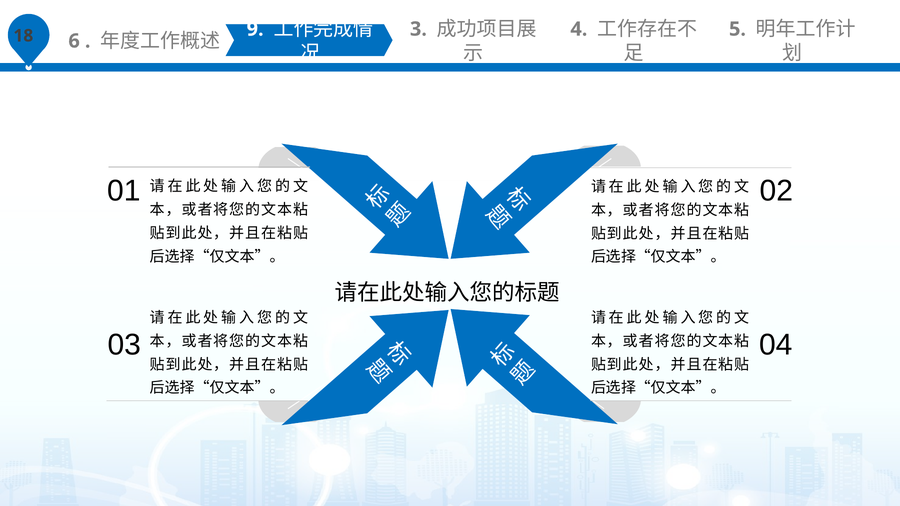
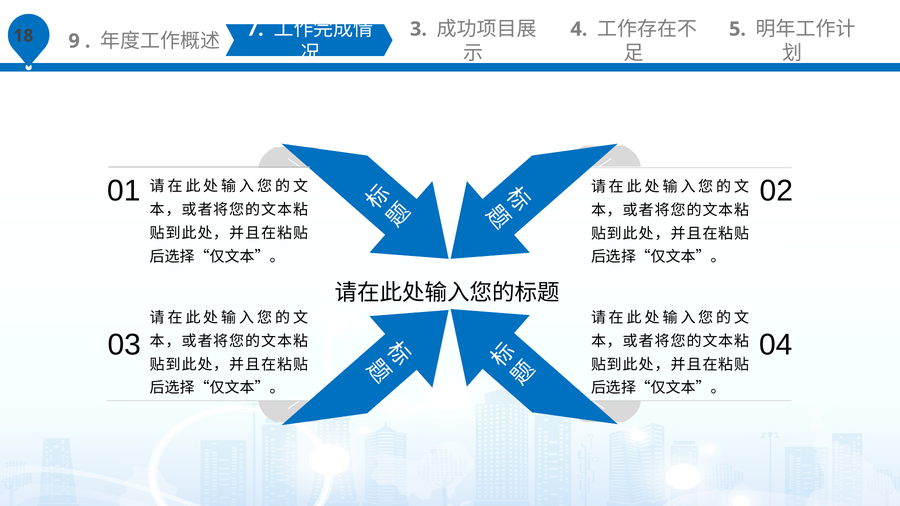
6: 6 -> 9 (74, 41)
9: 9 -> 7 (255, 29)
